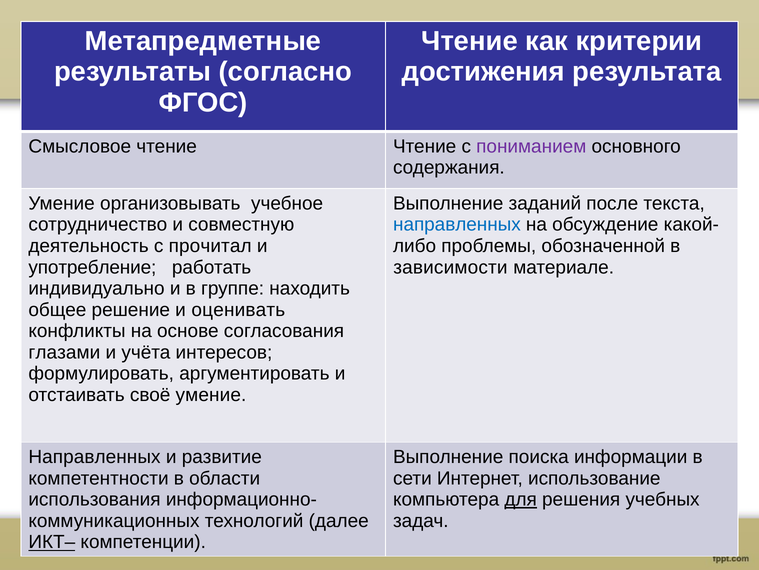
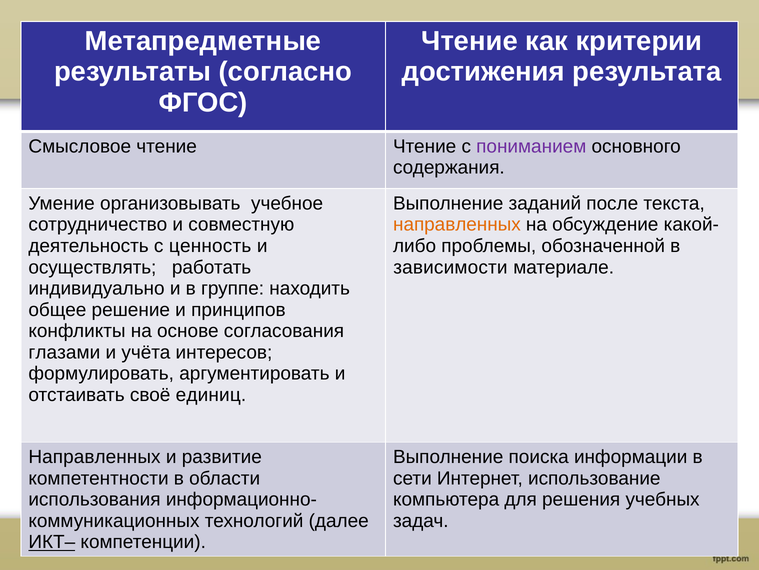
направленных colour: blue -> orange (457, 224)
прочитал: прочитал -> ценность (210, 246)
употребление: употребление -> осуществлять (92, 267)
оценивать: оценивать -> принципов (238, 309)
своё умение: умение -> единиц (211, 394)
для underline: present -> none (521, 499)
